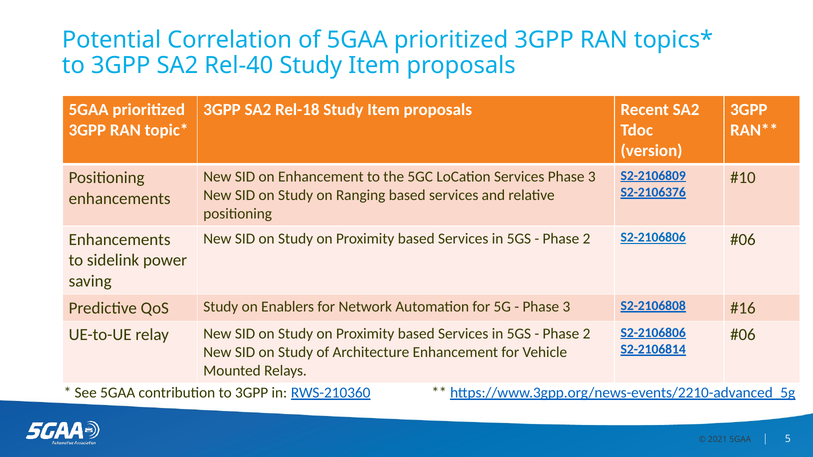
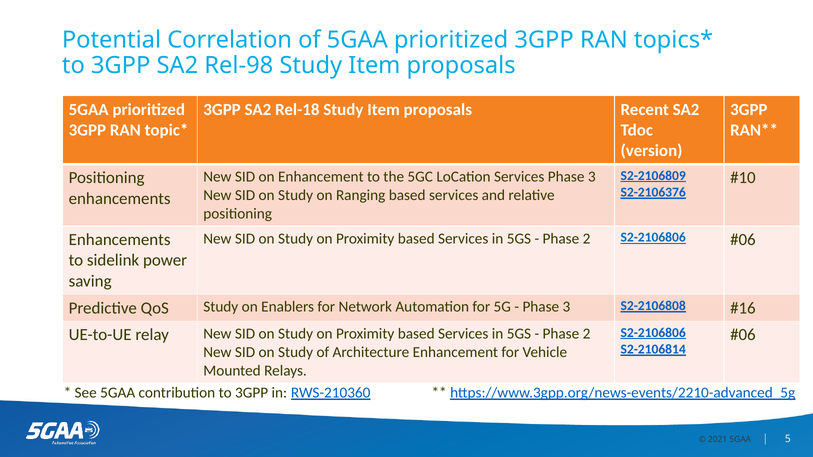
Rel-40: Rel-40 -> Rel-98 (239, 66)
